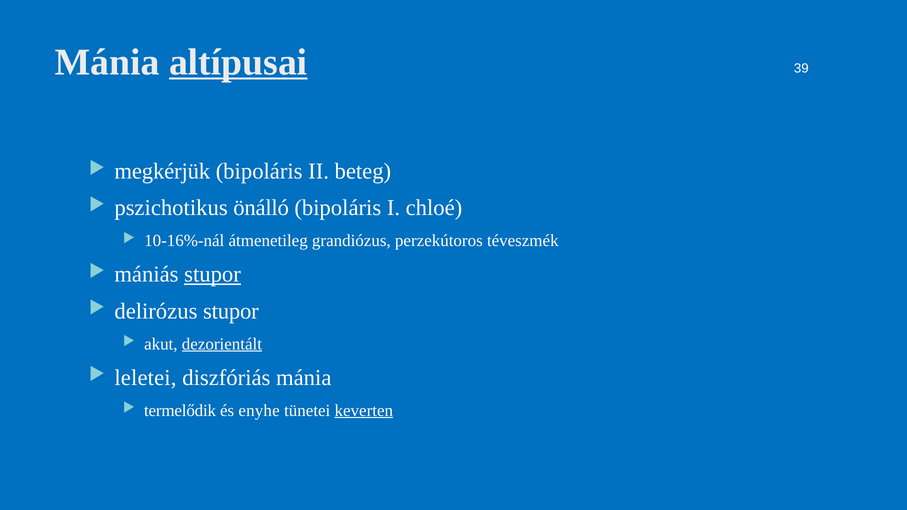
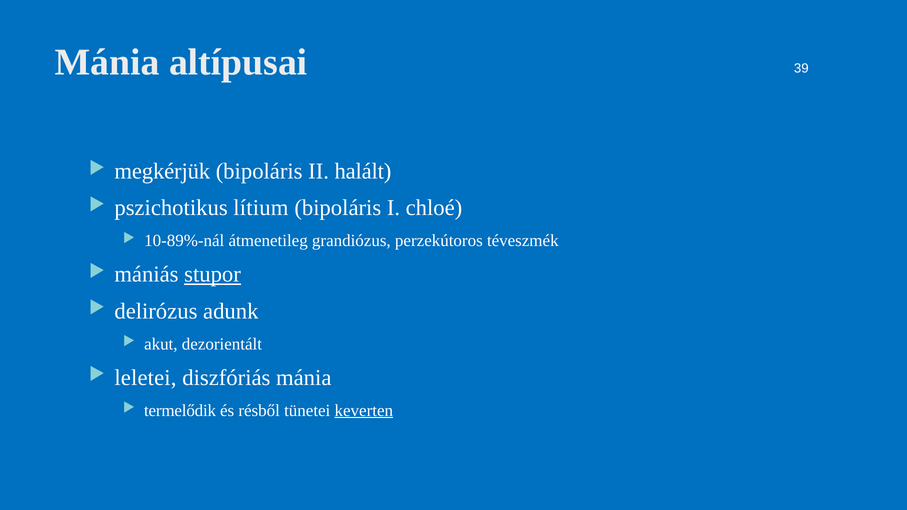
altípusai underline: present -> none (238, 62)
beteg: beteg -> halált (363, 171)
önálló: önálló -> lítium (261, 208)
10-16%-nál: 10-16%-nál -> 10-89%-nál (184, 241)
delirózus stupor: stupor -> adunk (231, 311)
dezorientált underline: present -> none (222, 344)
enyhe: enyhe -> résből (259, 411)
